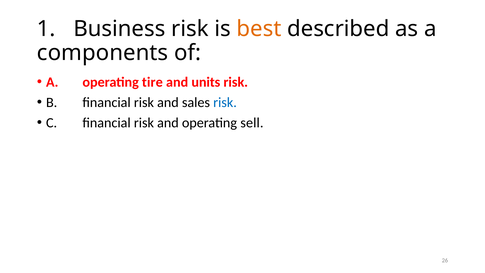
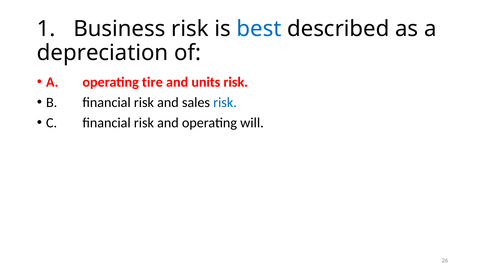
best colour: orange -> blue (259, 29)
components: components -> depreciation (103, 53)
sell: sell -> will (252, 123)
